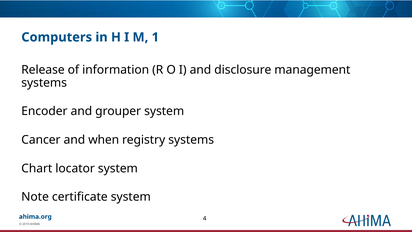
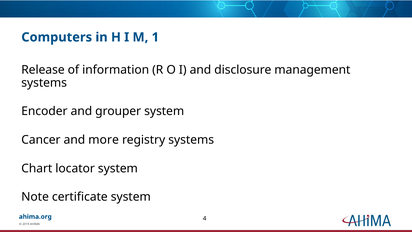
when: when -> more (104, 140)
